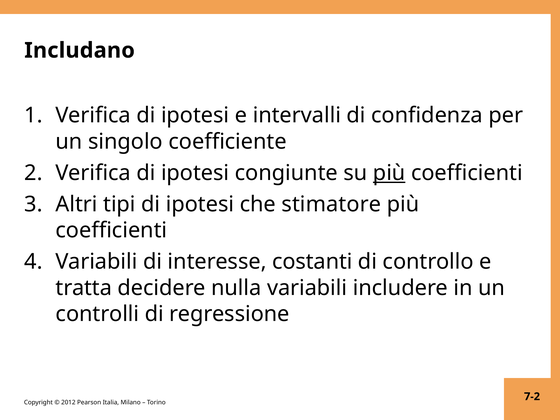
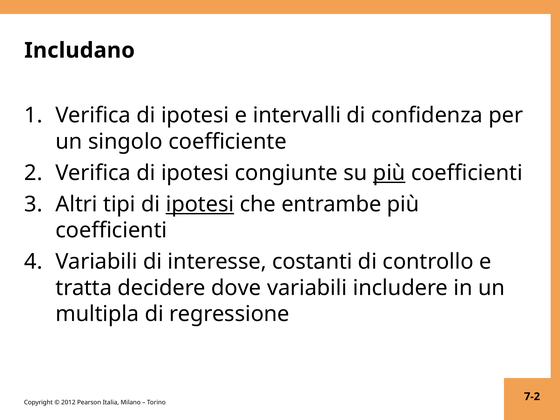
ipotesi underline: none -> present (200, 204)
stimatore: stimatore -> entrambe (331, 204)
nulla: nulla -> dove (236, 288)
controlli: controlli -> multipla (97, 314)
